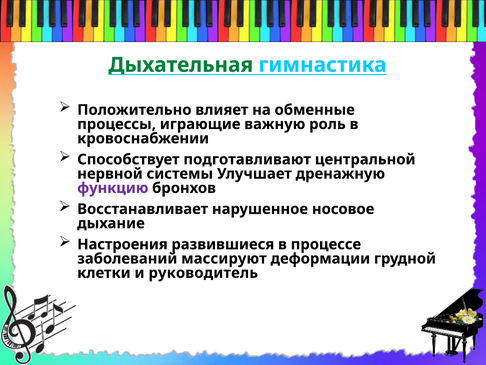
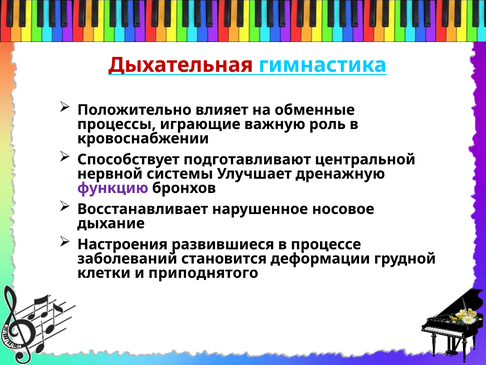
Дыхательная colour: green -> red (181, 65)
массируют: массируют -> становится (224, 258)
руководитель: руководитель -> приподнятого (203, 273)
